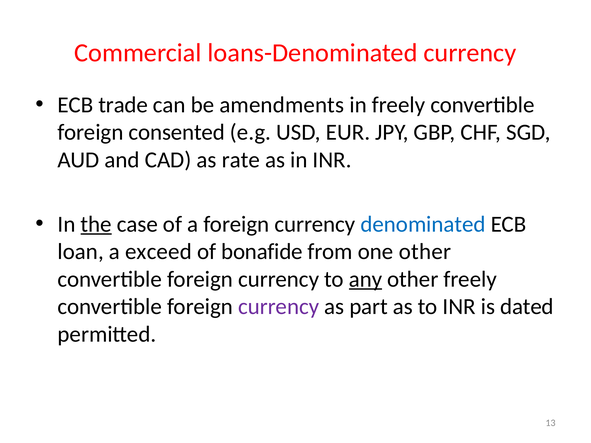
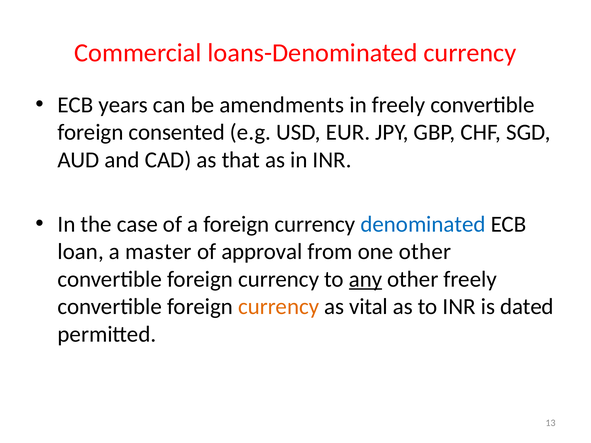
trade: trade -> years (123, 105)
rate: rate -> that (241, 160)
the underline: present -> none (96, 224)
exceed: exceed -> master (158, 252)
bonafide: bonafide -> approval (262, 252)
currency colour: purple -> orange (279, 307)
part: part -> vital (369, 307)
